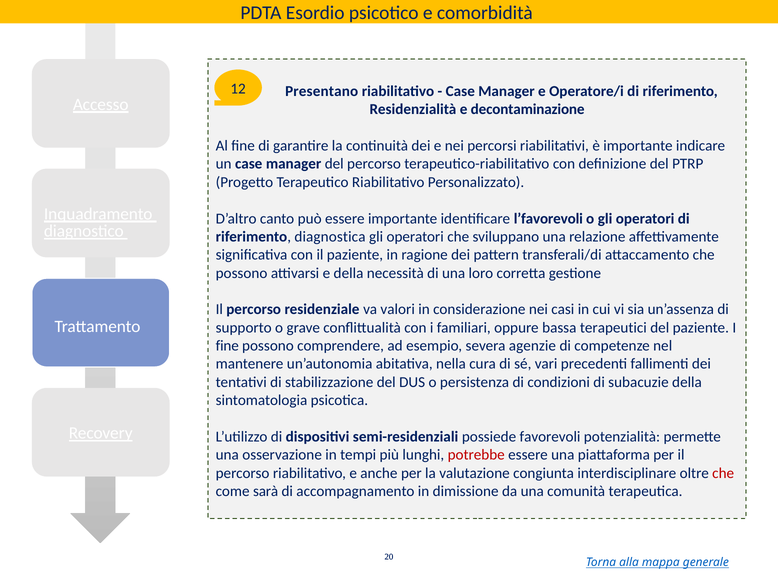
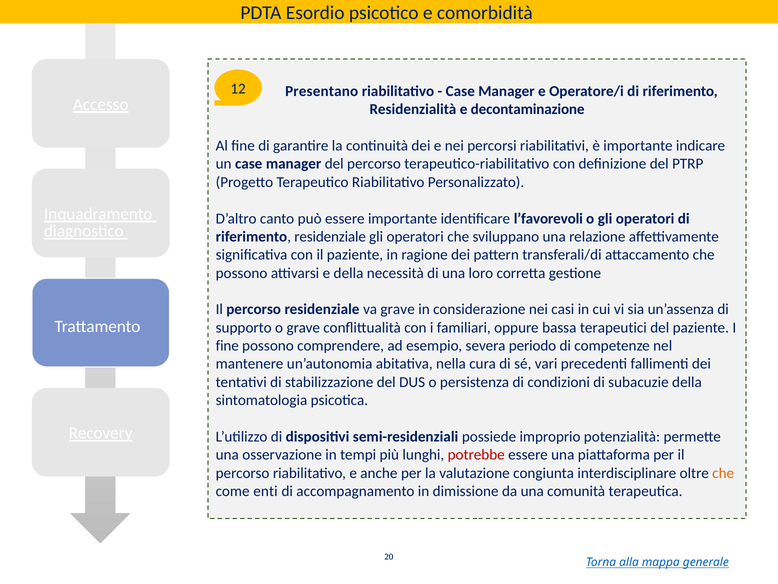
riferimento diagnostica: diagnostica -> residenziale (330, 236)
va valori: valori -> grave (398, 309)
agenzie: agenzie -> periodo (533, 345)
favorevoli: favorevoli -> improprio (550, 436)
che colour: red -> orange (723, 473)
sarà: sarà -> enti (265, 491)
